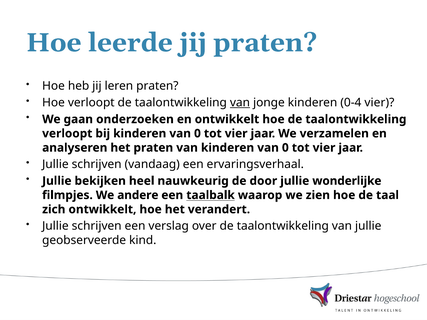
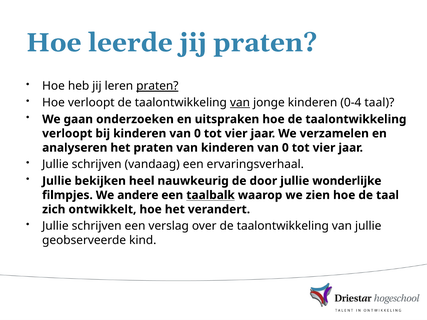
praten underline: none -> present (157, 86)
0-4 vier: vier -> taal (379, 103)
en ontwikkelt: ontwikkelt -> uitspraken (227, 119)
